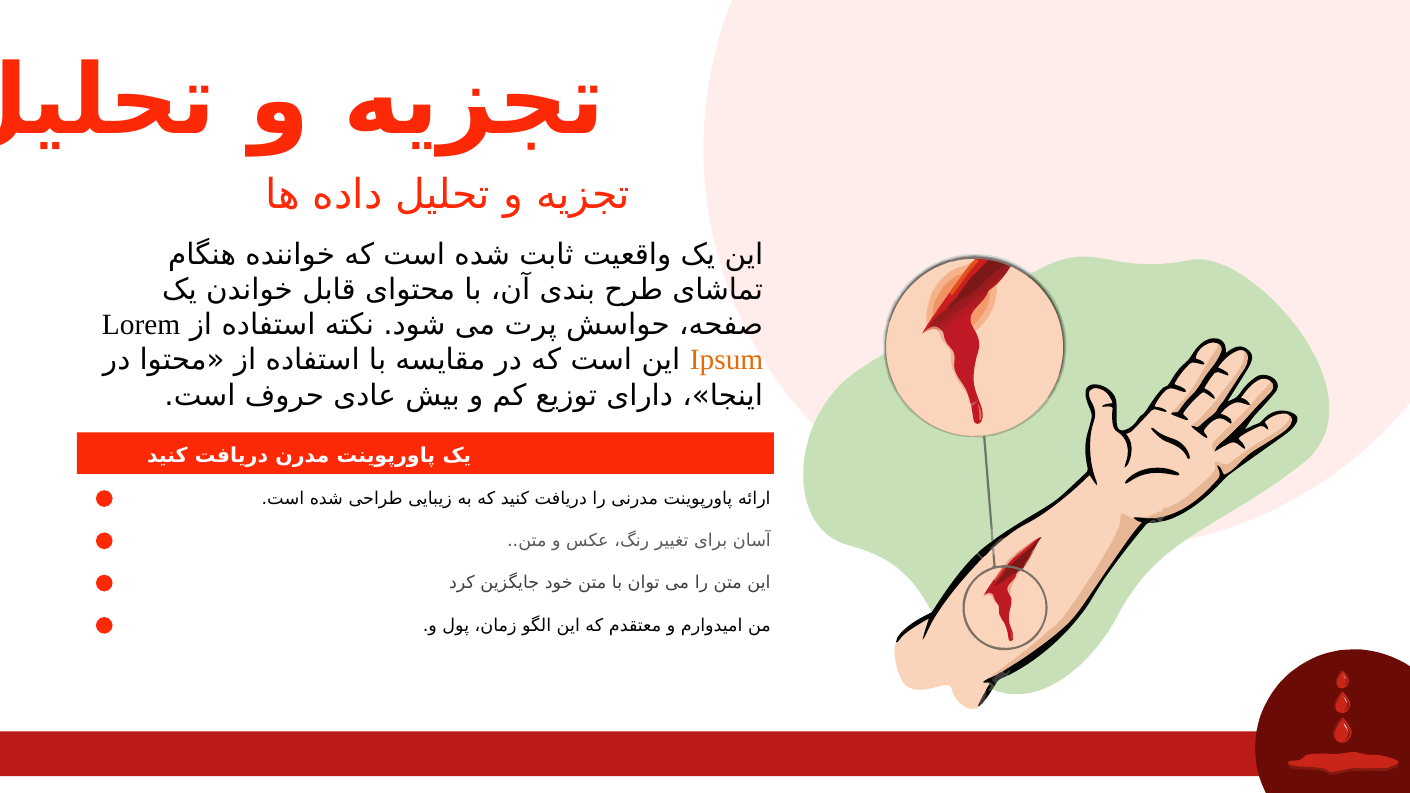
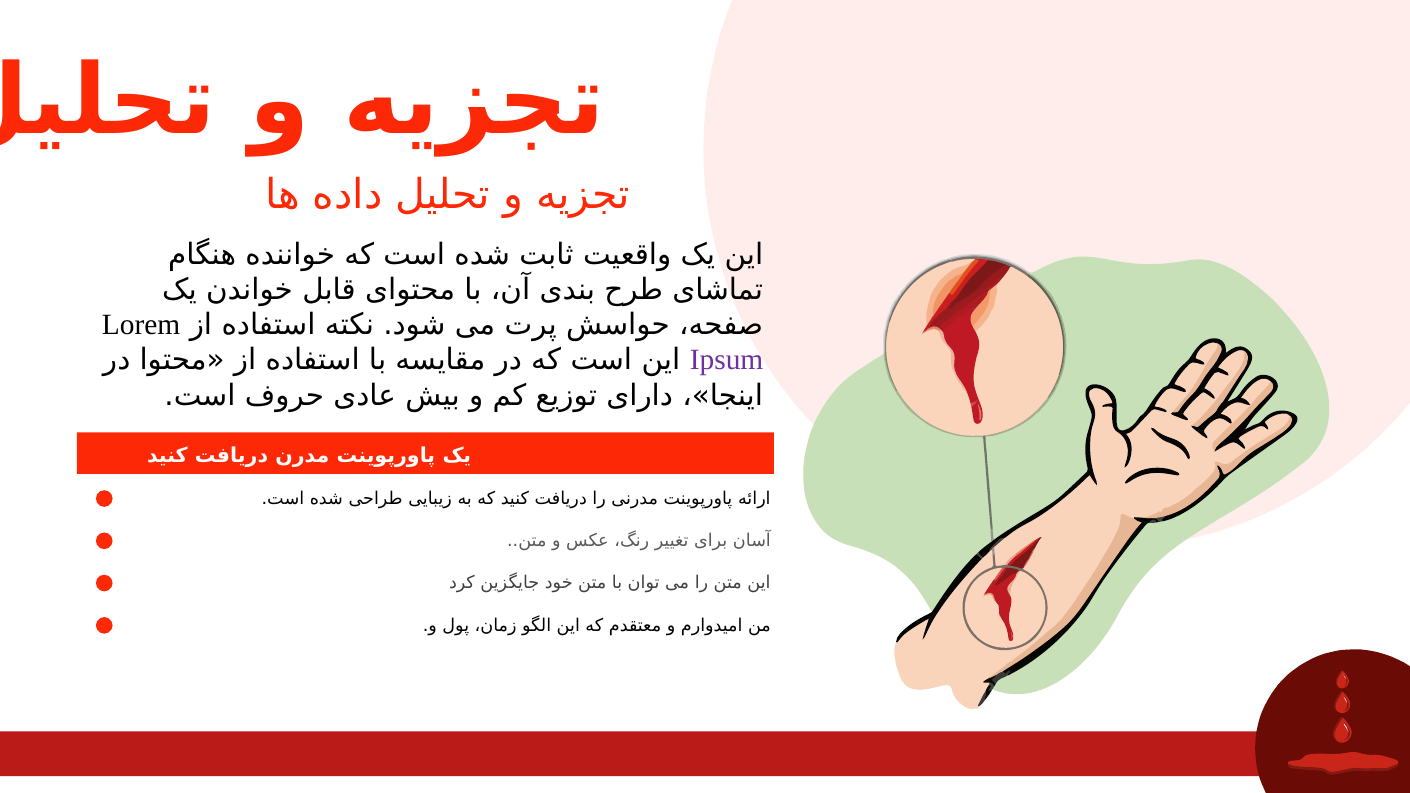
Ipsum colour: orange -> purple (727, 360)
